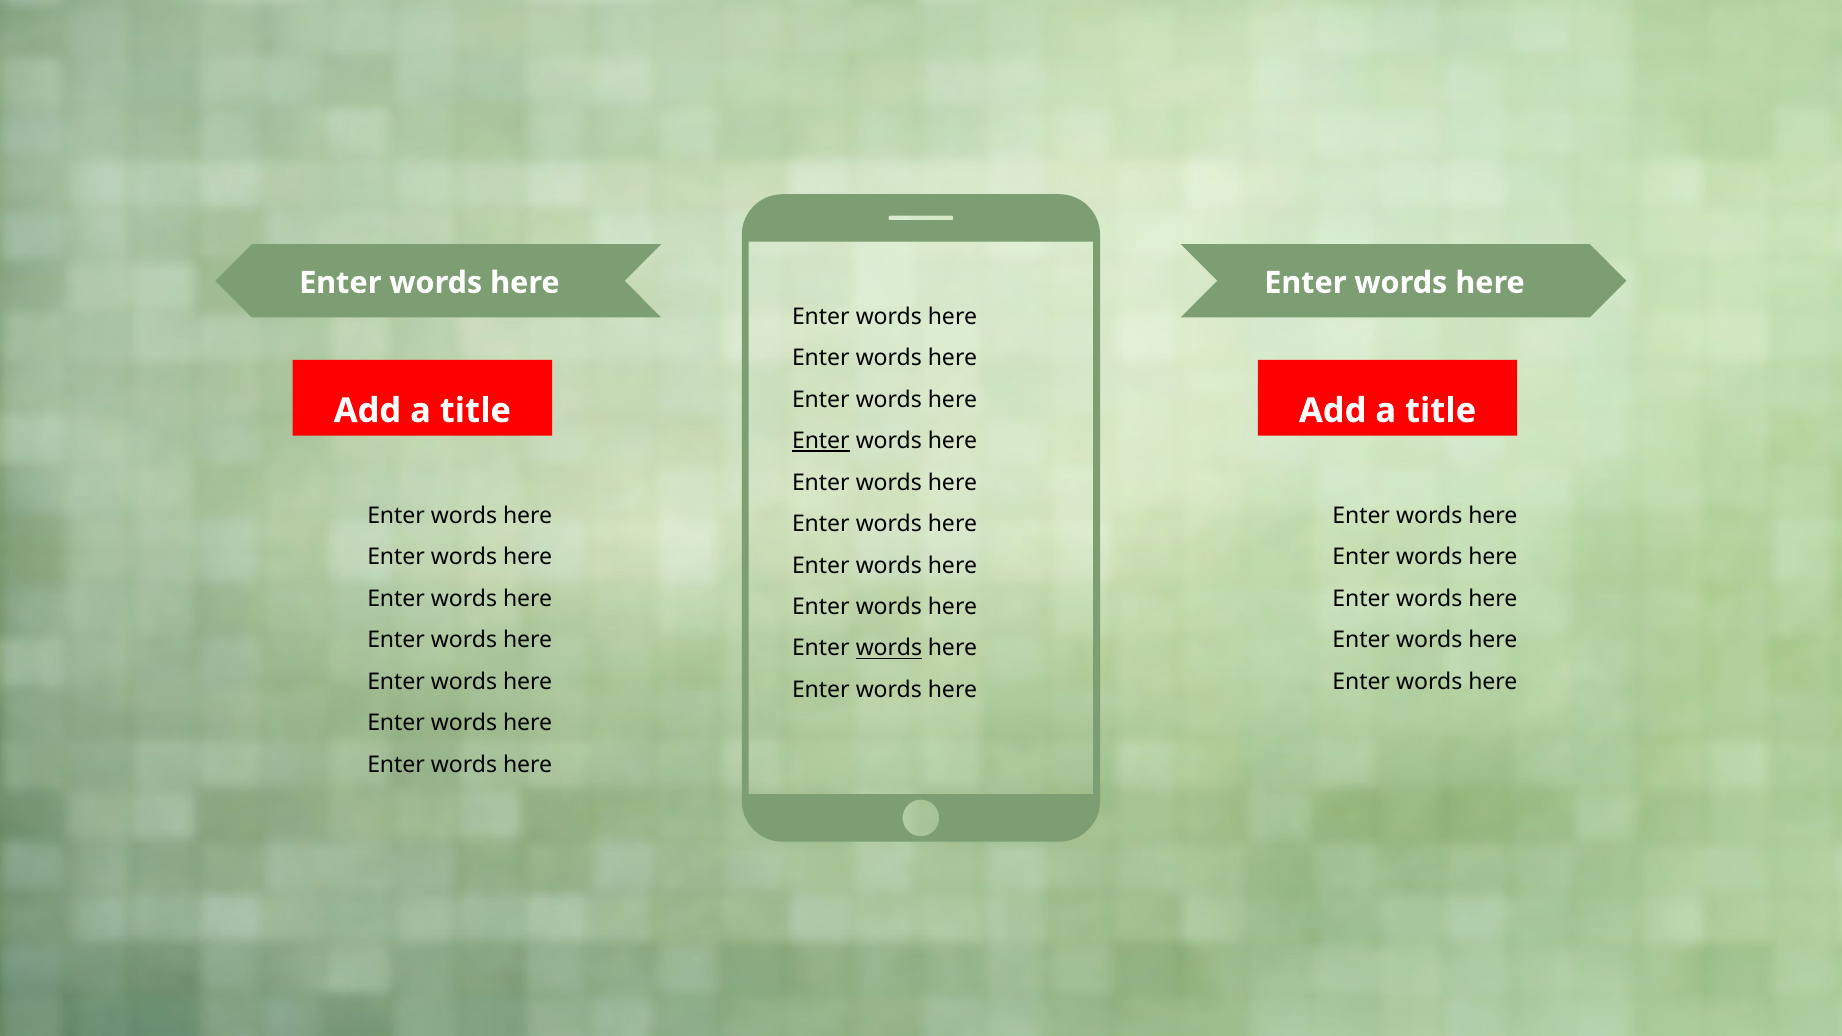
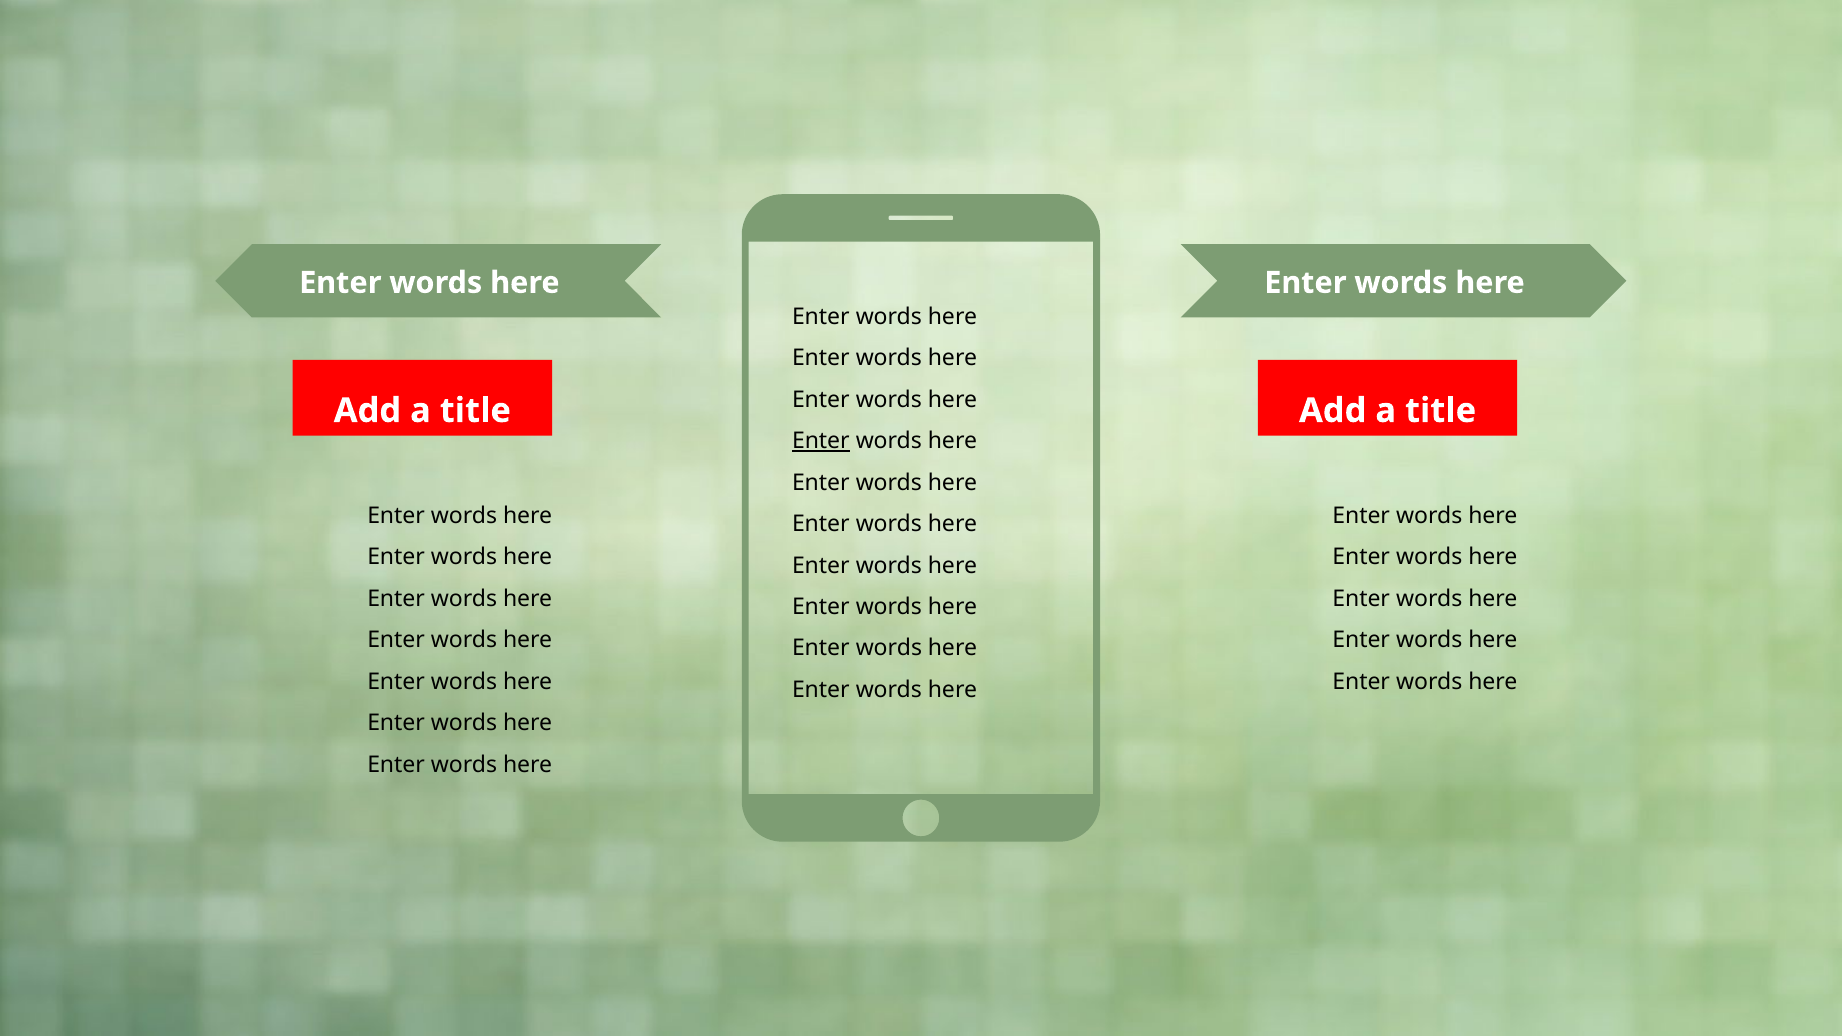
words underline: present -> none (889, 648)
